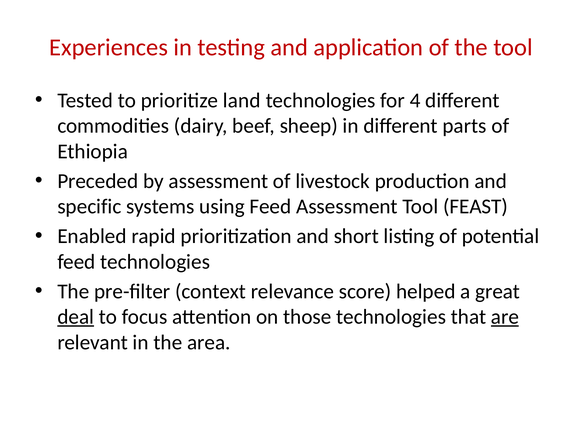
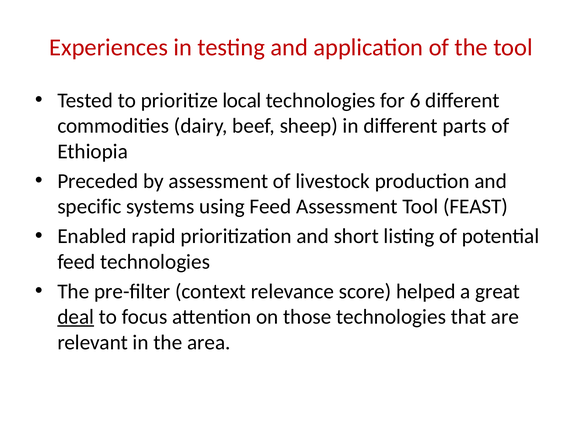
land: land -> local (242, 100)
4: 4 -> 6 (415, 100)
are underline: present -> none (505, 317)
